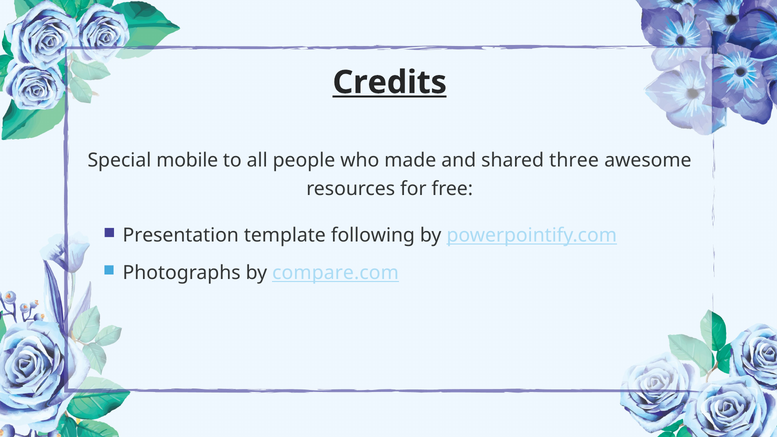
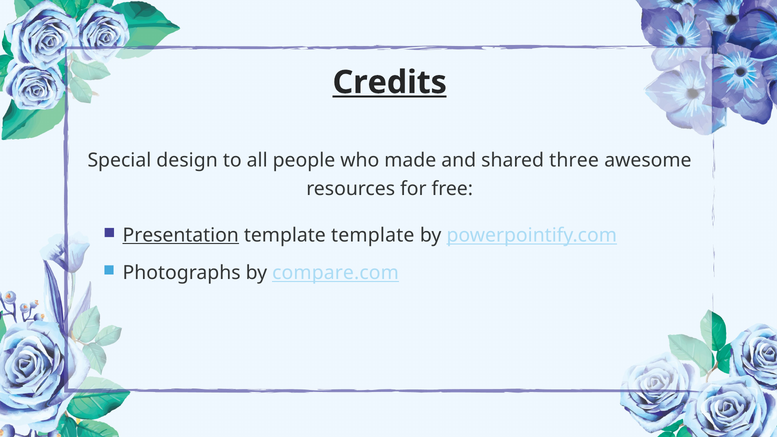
mobile: mobile -> design (187, 160)
Presentation underline: none -> present (181, 235)
template following: following -> template (373, 235)
